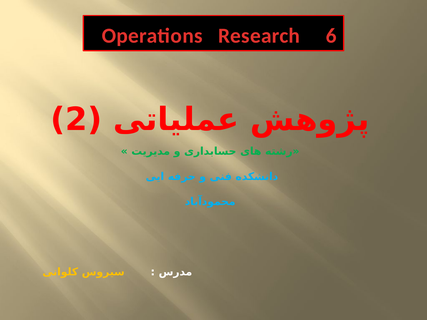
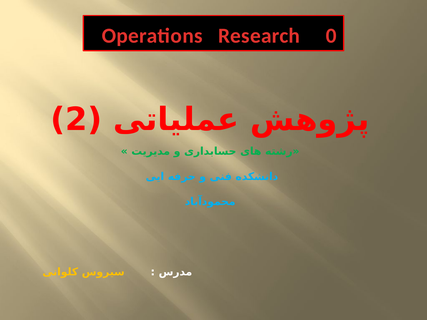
6: 6 -> 0 (331, 36)
